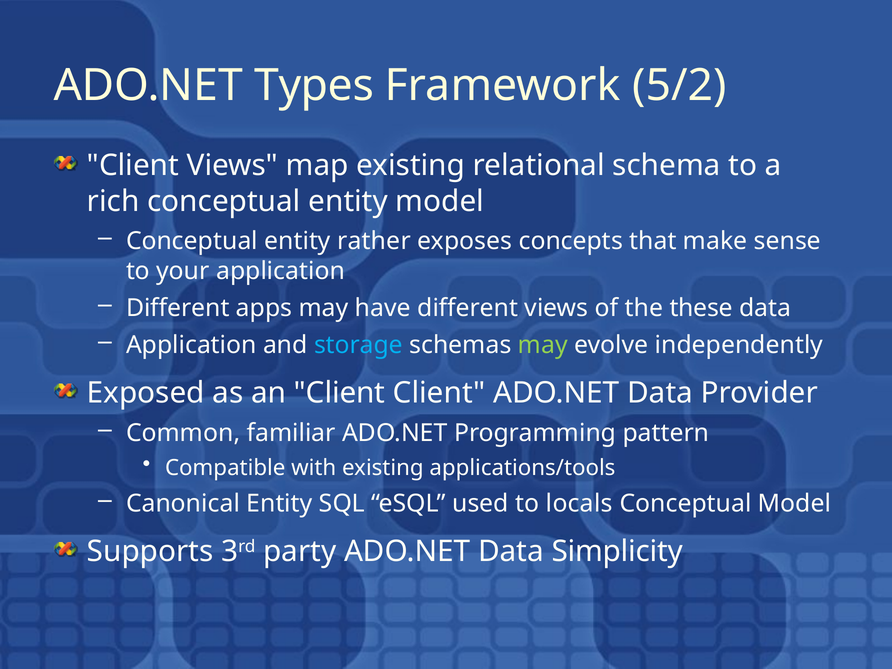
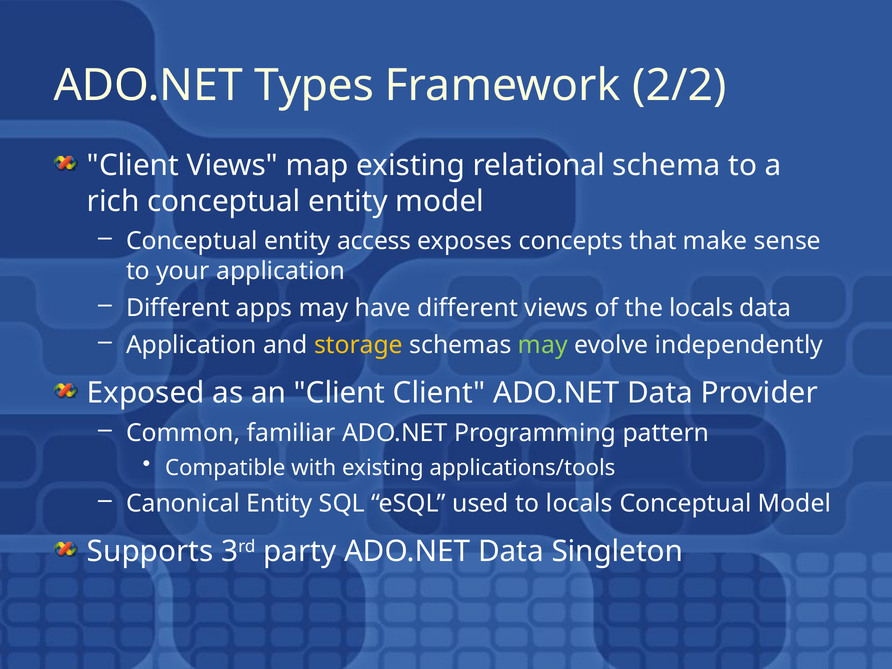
5/2: 5/2 -> 2/2 (679, 86)
rather: rather -> access (374, 241)
the these: these -> locals (701, 308)
storage colour: light blue -> yellow (359, 345)
Simplicity: Simplicity -> Singleton (617, 552)
